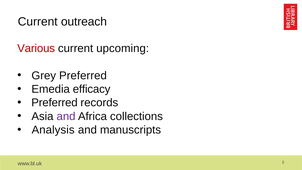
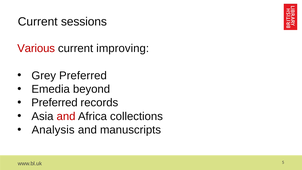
outreach: outreach -> sessions (84, 22)
upcoming: upcoming -> improving (123, 48)
efficacy: efficacy -> beyond (92, 89)
and colour: purple -> red (66, 116)
